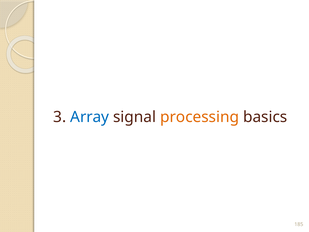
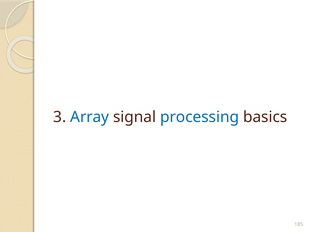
processing colour: orange -> blue (200, 117)
